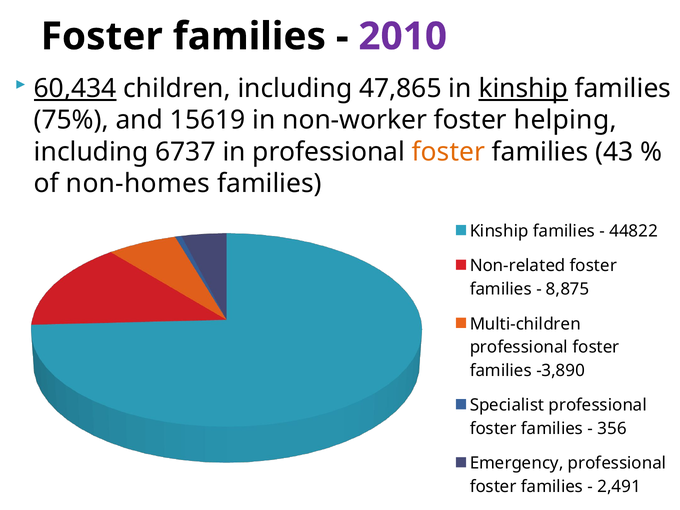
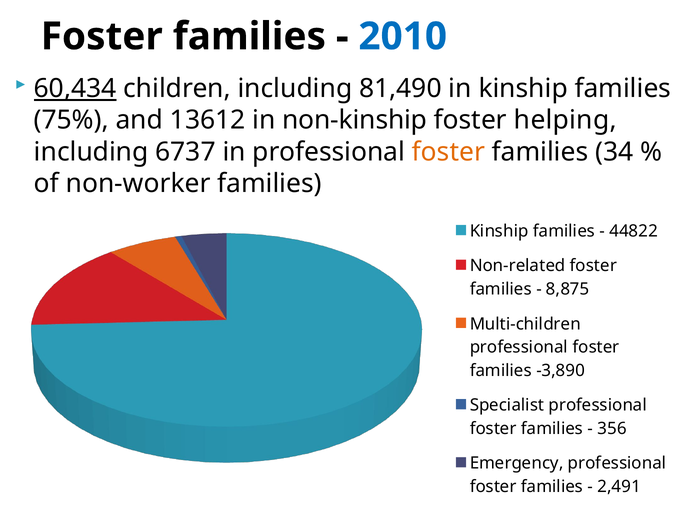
2010 colour: purple -> blue (403, 36)
47,865: 47,865 -> 81,490 (400, 89)
kinship underline: present -> none (523, 89)
15619: 15619 -> 13612 (208, 120)
non-worker: non-worker -> non-kinship (355, 120)
43: 43 -> 34 (614, 152)
non-homes: non-homes -> non-worker (138, 184)
